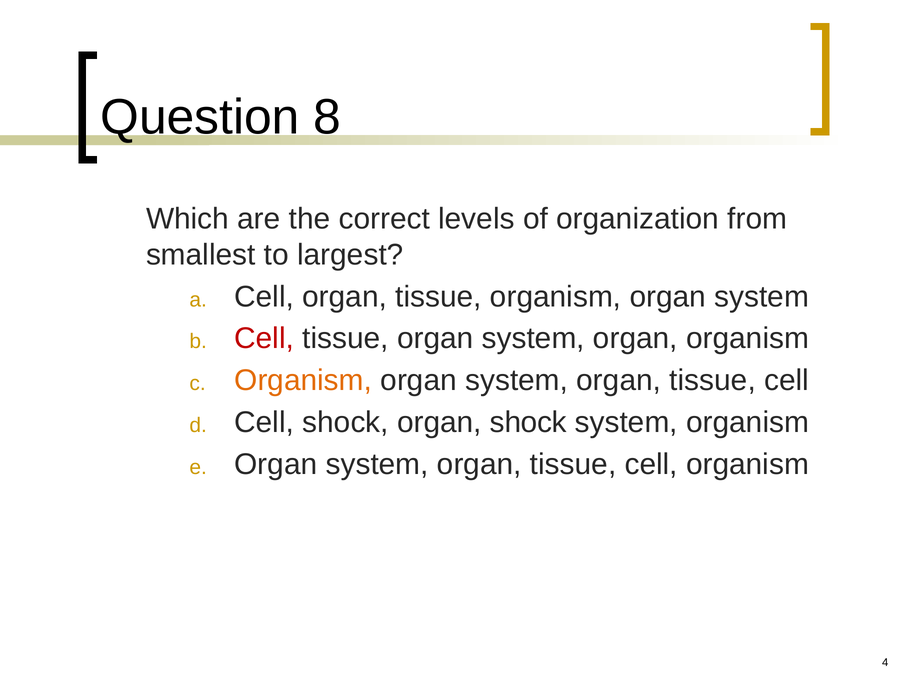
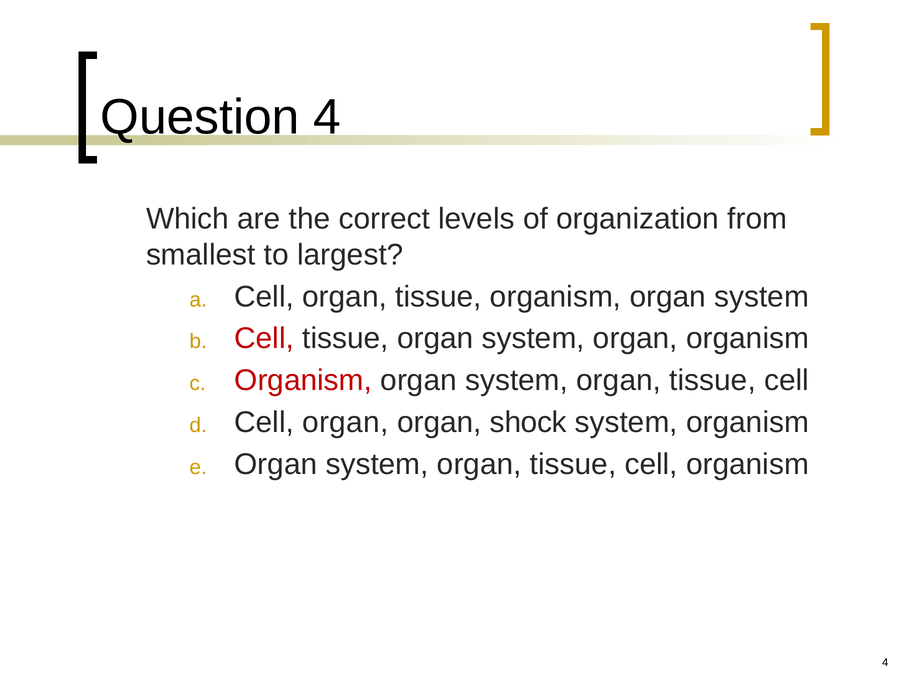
Question 8: 8 -> 4 (327, 117)
Organism colour: orange -> red (303, 380)
shock: shock -> organ (345, 422)
